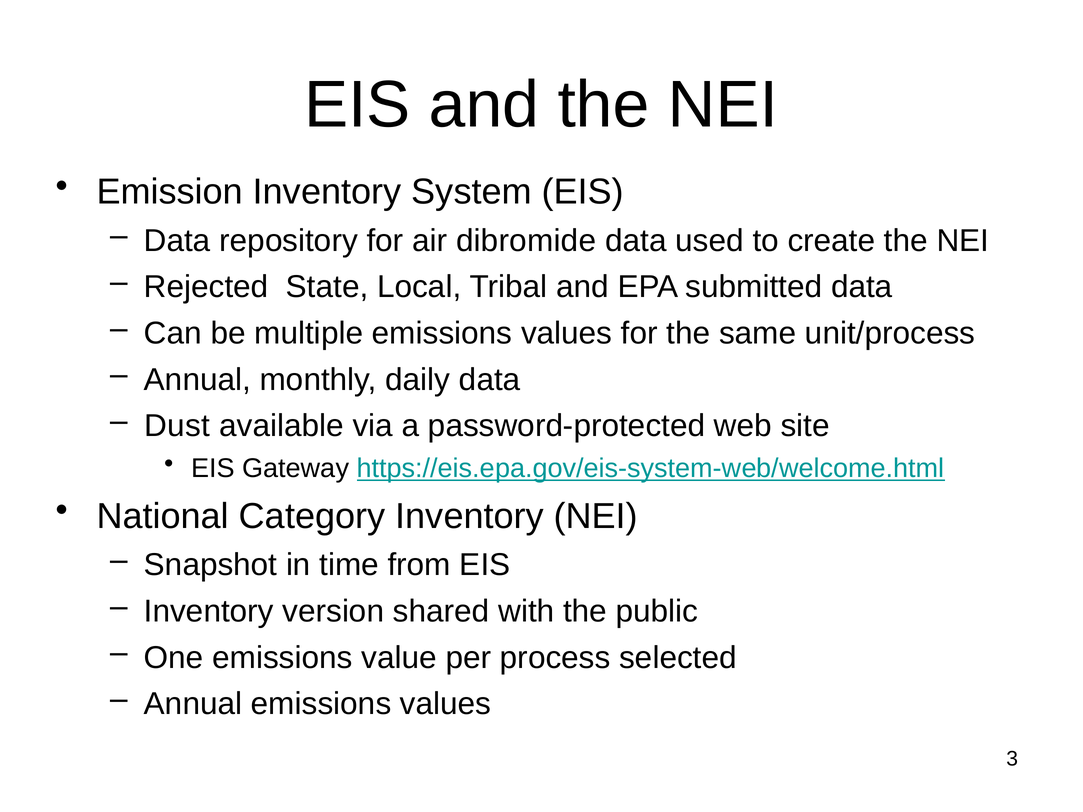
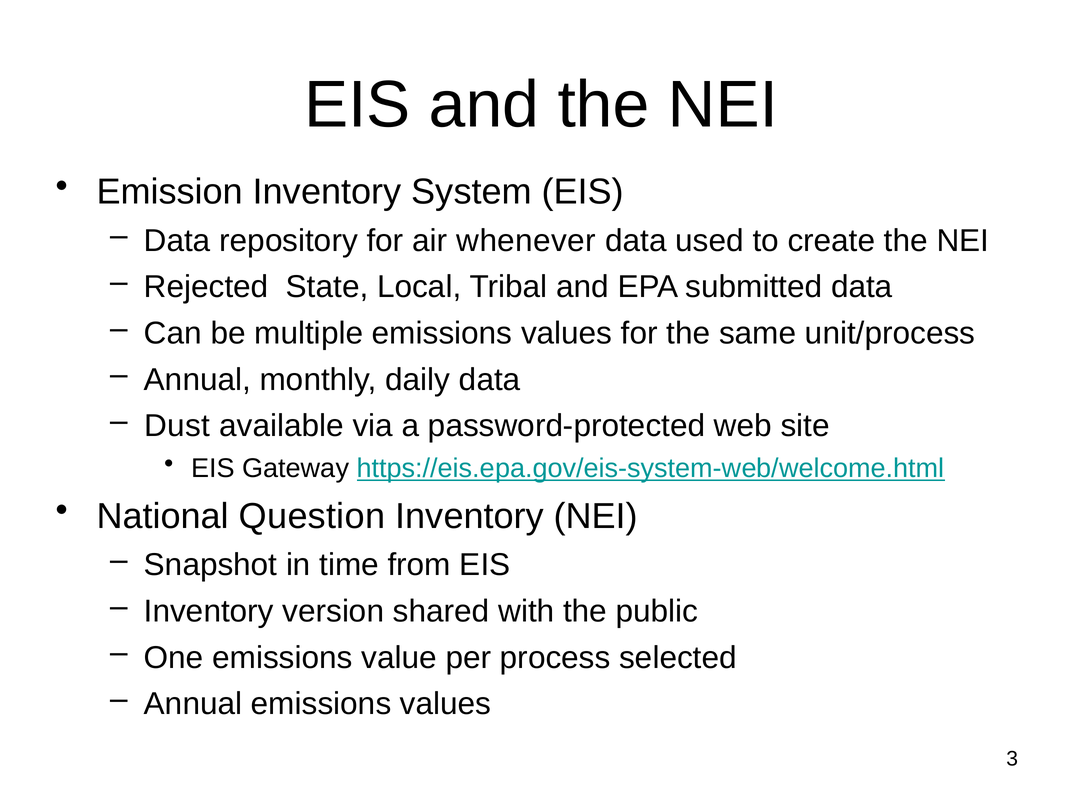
dibromide: dibromide -> whenever (526, 241)
Category: Category -> Question (312, 516)
